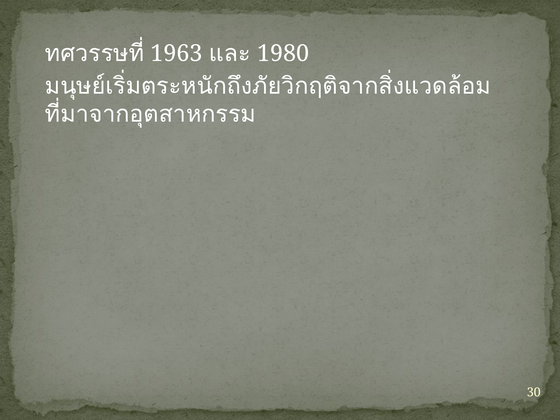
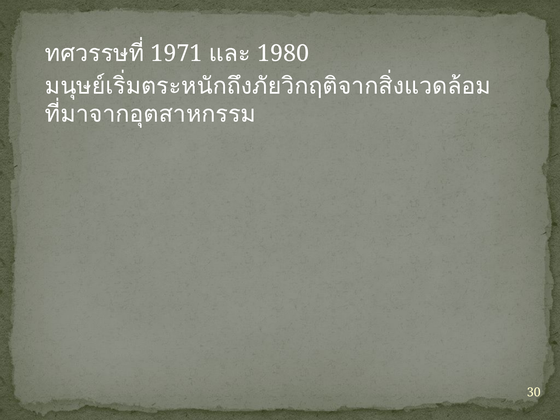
1963: 1963 -> 1971 (177, 53)
